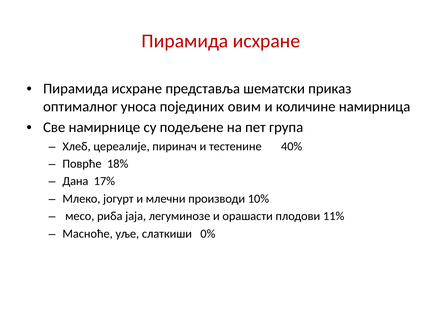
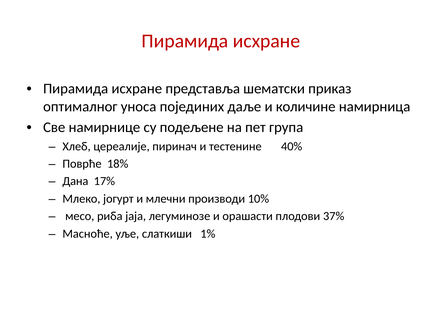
овим: овим -> даље (244, 107)
11%: 11% -> 37% (334, 216)
0%: 0% -> 1% (208, 234)
